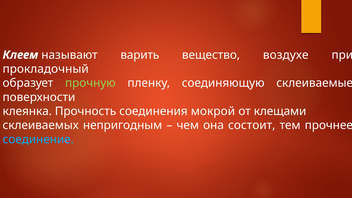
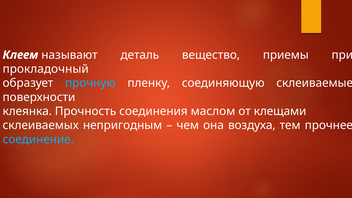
варить: варить -> деталь (140, 55)
воздухе: воздухе -> приемы (286, 55)
прочную colour: light green -> light blue (90, 83)
мокрой: мокрой -> маслом (213, 111)
состоит: состоит -> воздуха (252, 125)
